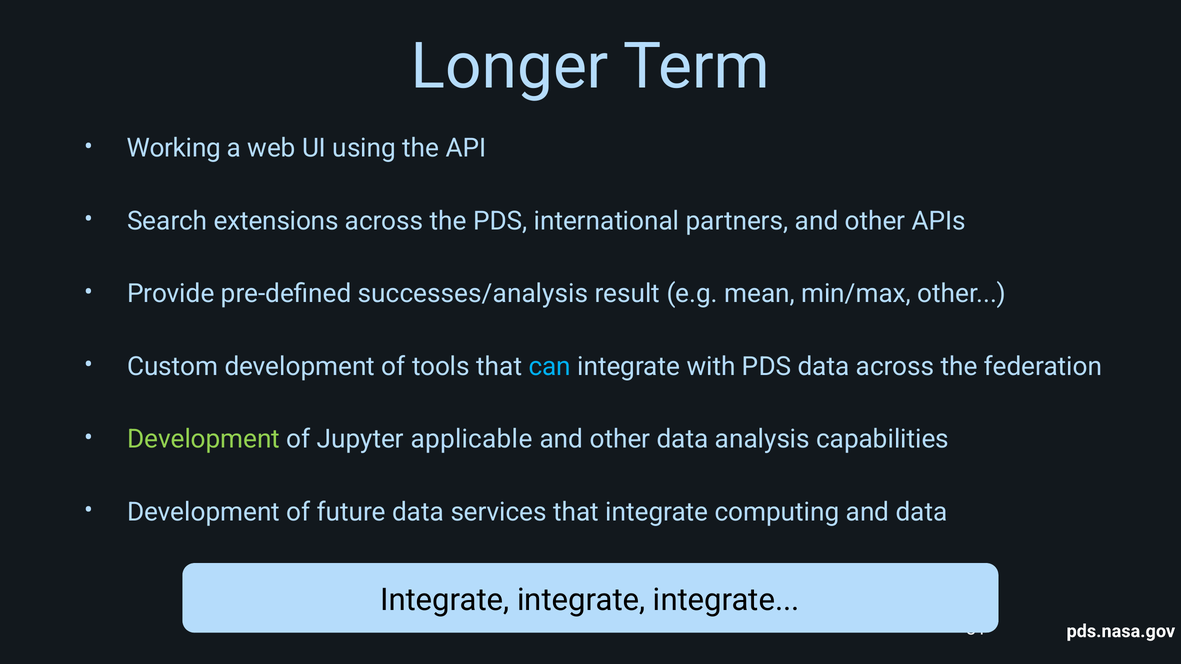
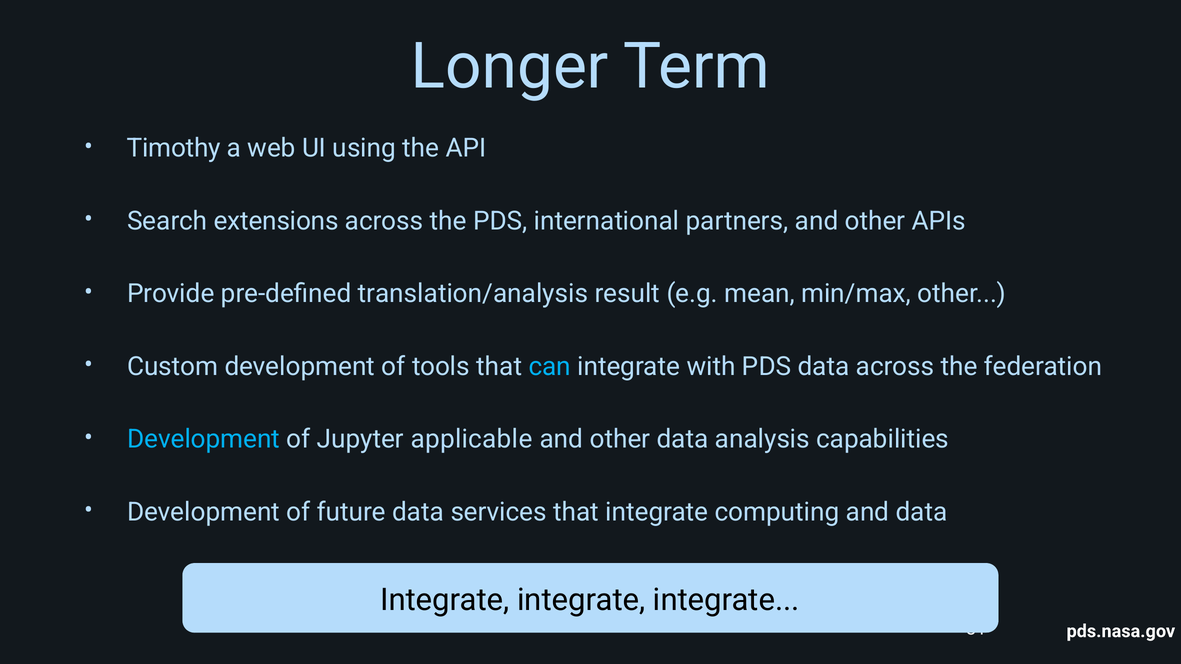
Working: Working -> Timothy (174, 148)
successes/analysis: successes/analysis -> translation/analysis (473, 294)
Development colour: light green -> light blue (204, 439)
